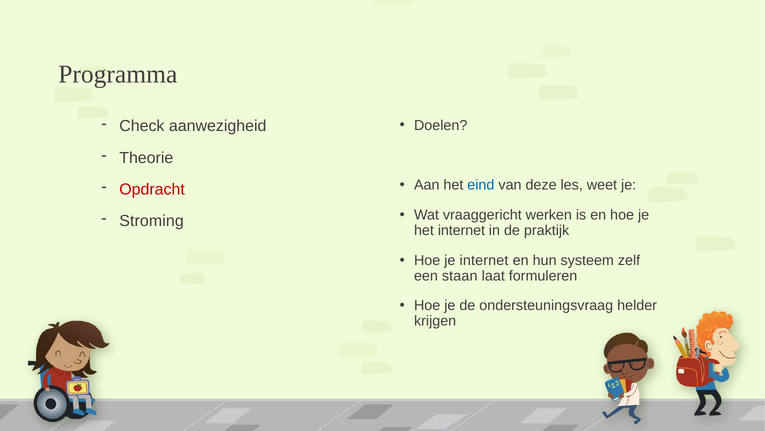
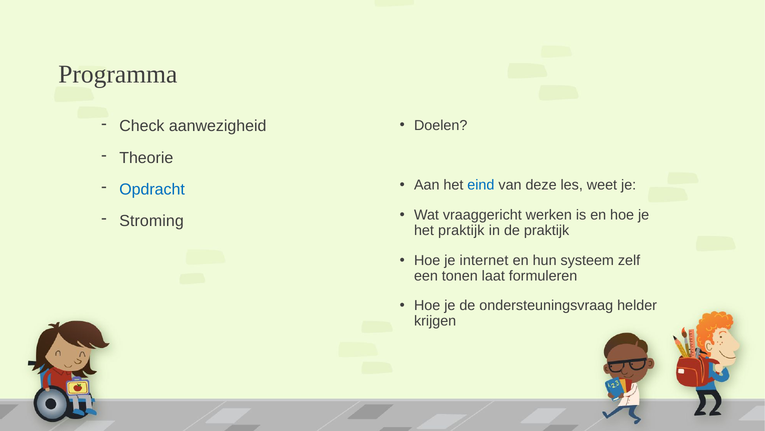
Opdracht colour: red -> blue (152, 189)
het internet: internet -> praktijk (461, 230)
staan: staan -> tonen (460, 275)
